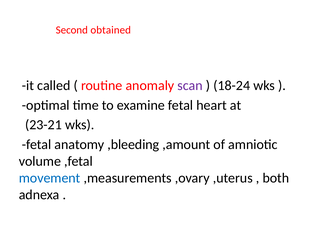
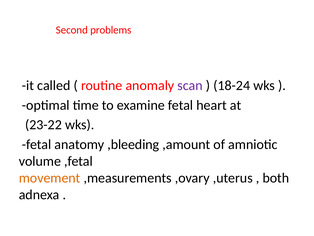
obtained: obtained -> problems (111, 30)
23-21: 23-21 -> 23-22 (43, 125)
movement colour: blue -> orange (50, 178)
